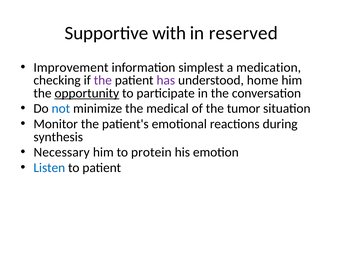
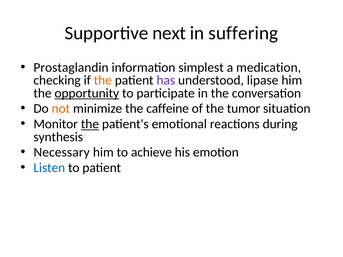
with: with -> next (169, 33)
reserved: reserved -> suffering (243, 33)
Improvement: Improvement -> Prostaglandin (71, 68)
the colour: purple -> orange (103, 80)
home: home -> lipase (263, 80)
not colour: blue -> orange (61, 109)
medical: medical -> caffeine (168, 109)
the underline: none -> present (90, 124)
protein: protein -> achieve (151, 152)
